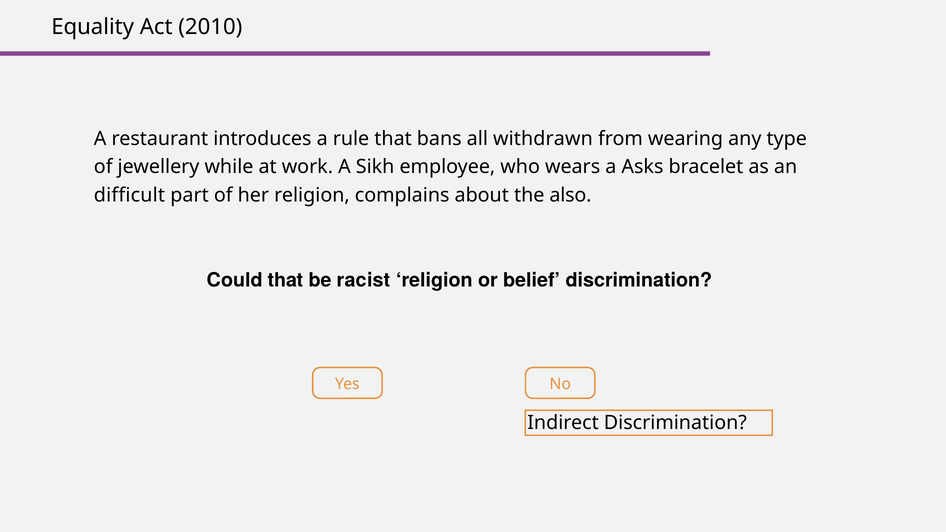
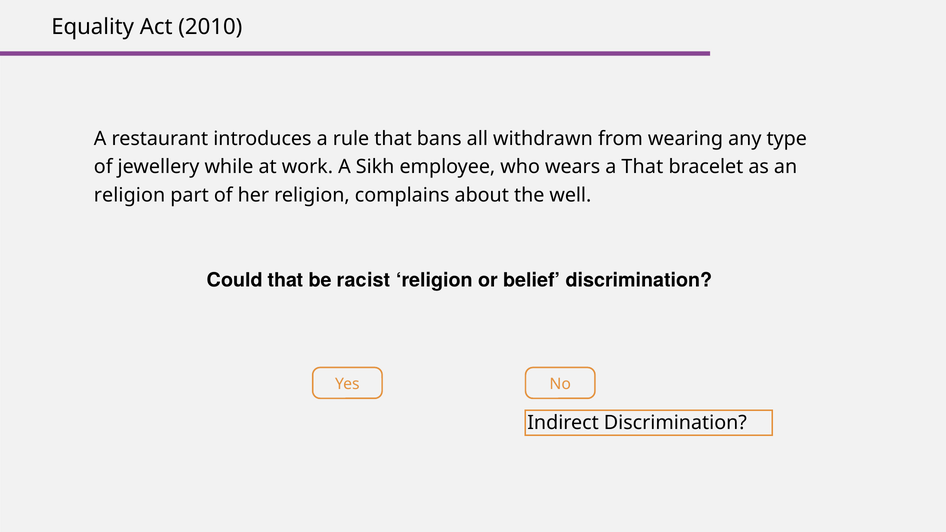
a Asks: Asks -> That (642, 167)
difficult: difficult -> religion (130, 195)
also: also -> well (570, 195)
